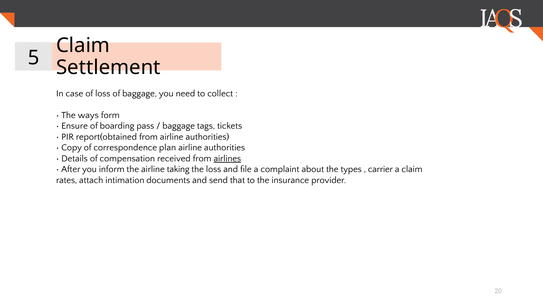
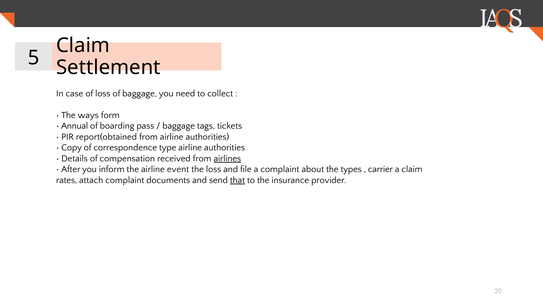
Ensure: Ensure -> Annual (75, 126)
plan: plan -> type (168, 148)
taking: taking -> event (178, 169)
attach intimation: intimation -> complaint (125, 180)
that underline: none -> present (237, 180)
